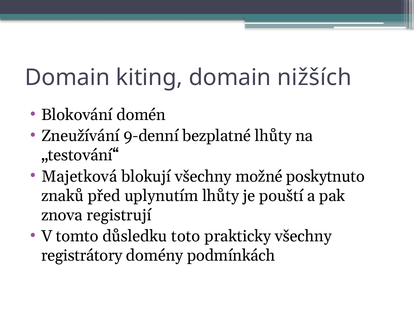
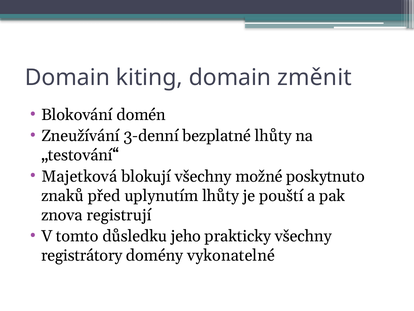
nižších: nižších -> změnit (314, 77)
9-denní: 9-denní -> 3-denní (151, 136)
toto: toto -> jeho (186, 236)
podmínkách: podmínkách -> vykonatelné (231, 255)
